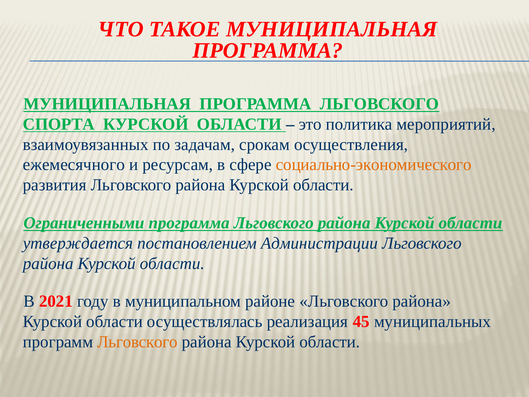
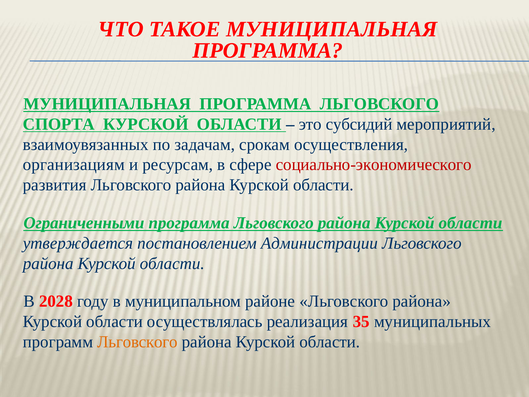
политика: политика -> субсидий (359, 124)
ежемесячного: ежемесячного -> организациям (74, 165)
социально-экономического colour: orange -> red (374, 165)
2021: 2021 -> 2028 (56, 301)
45: 45 -> 35 (361, 321)
